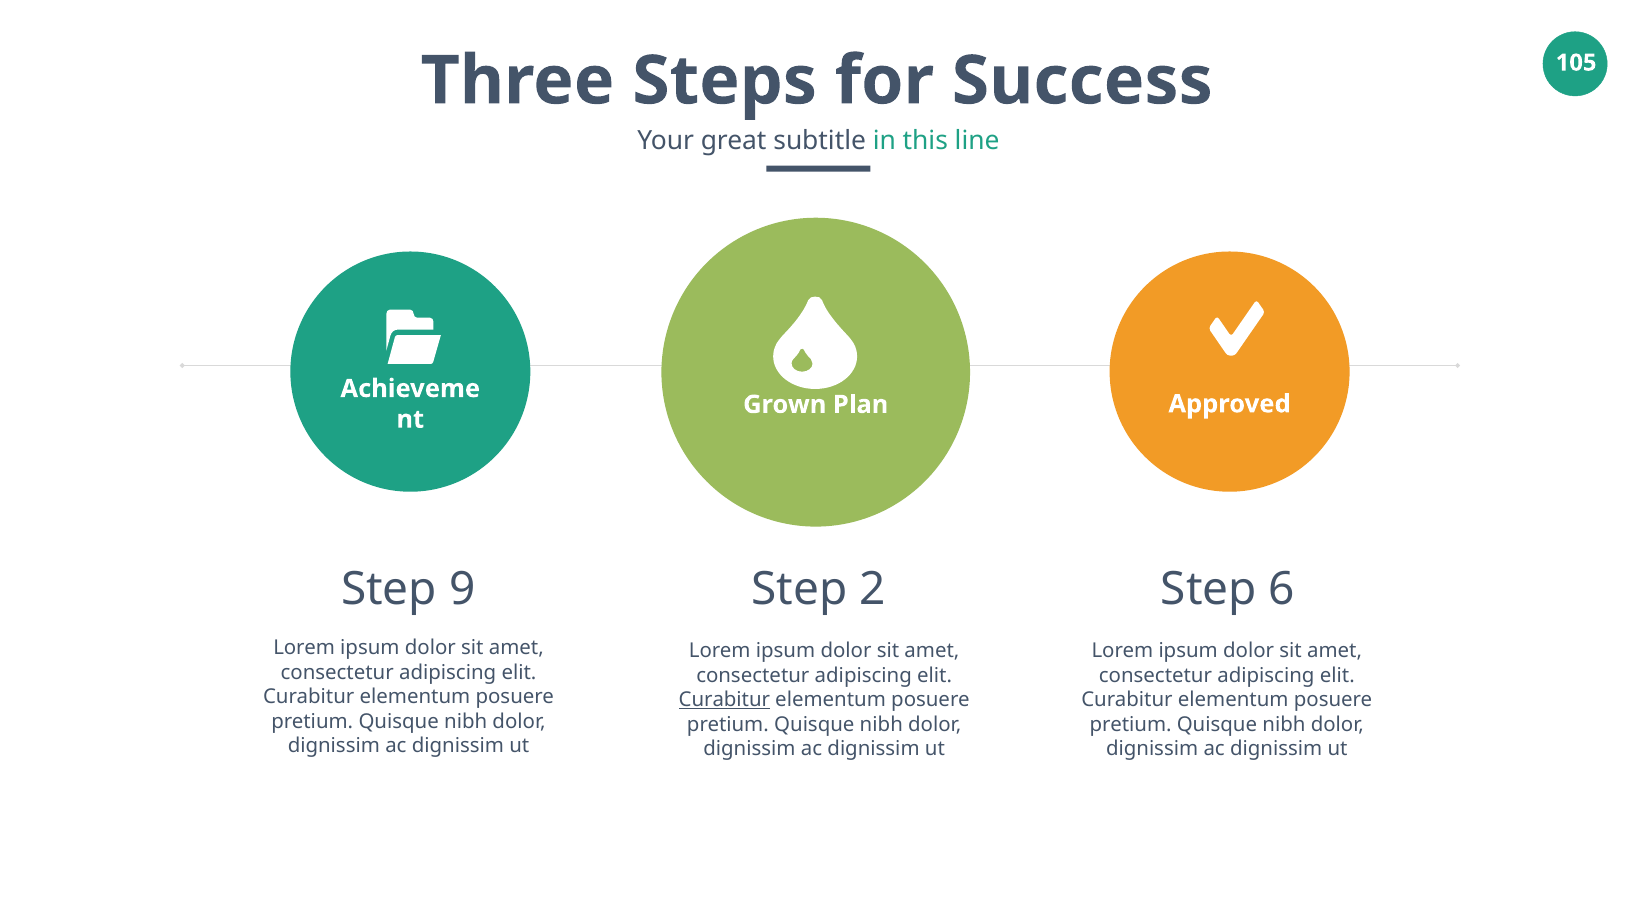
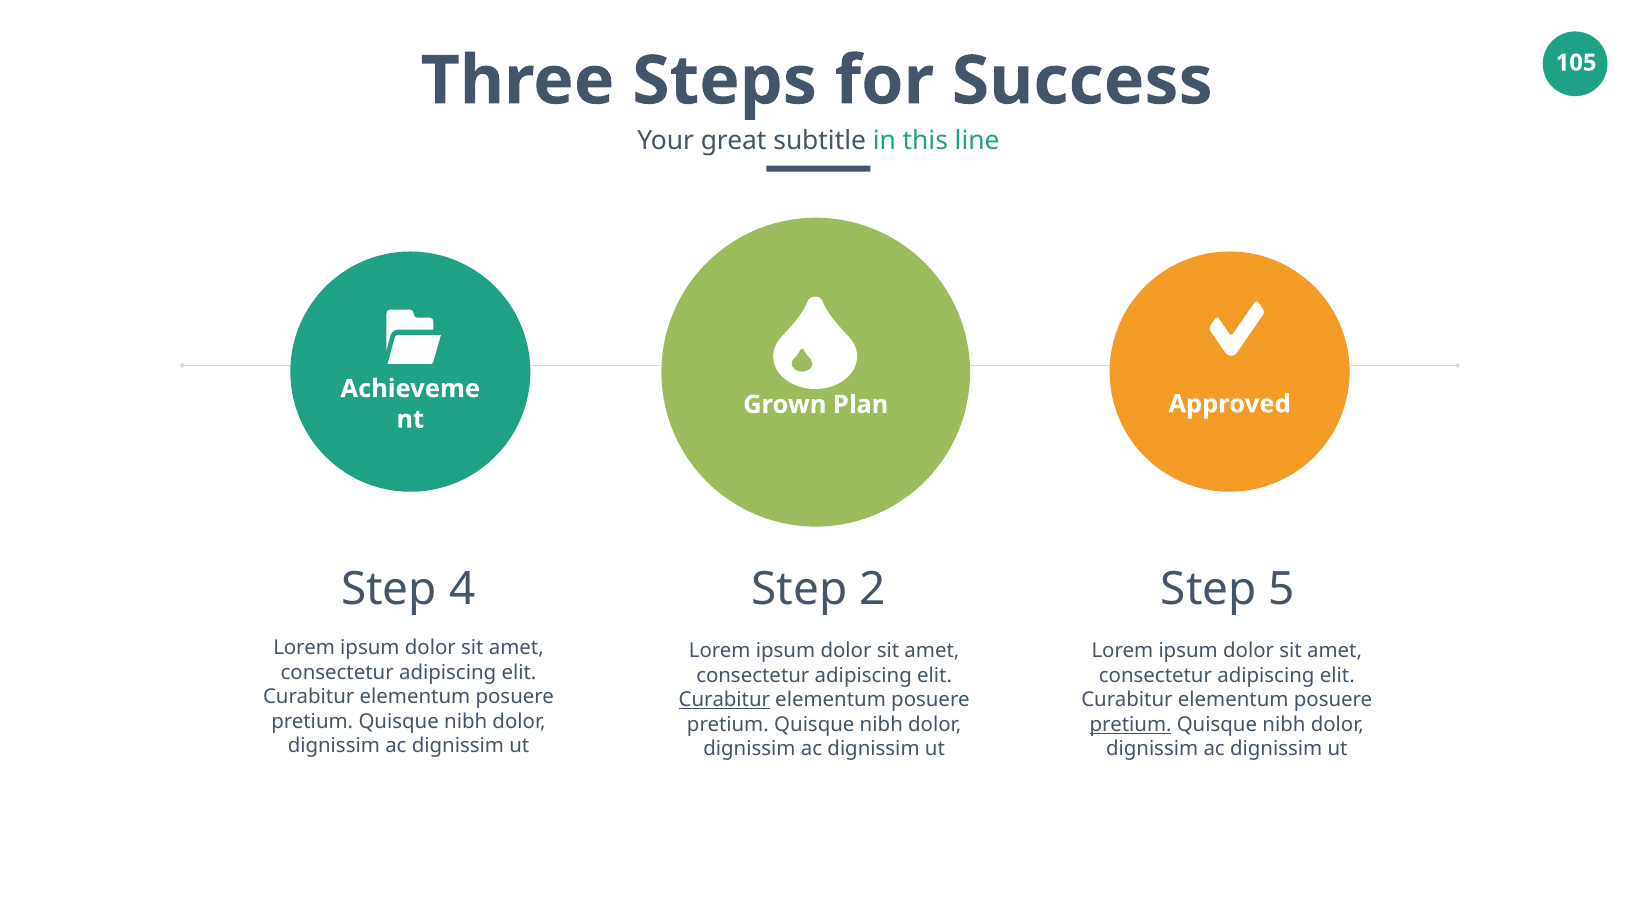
9: 9 -> 4 (462, 590)
6: 6 -> 5 (1282, 590)
pretium underline: none -> present (1131, 725)
